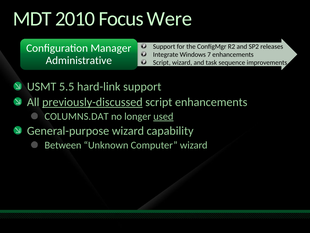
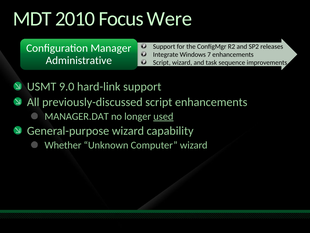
5.5: 5.5 -> 9.0 (67, 87)
previously-discussed underline: present -> none (92, 102)
COLUMNS.DAT: COLUMNS.DAT -> MANAGER.DAT (77, 116)
Between: Between -> Whether (63, 145)
